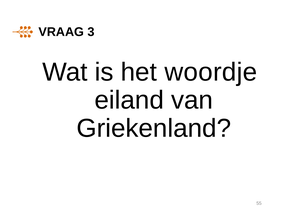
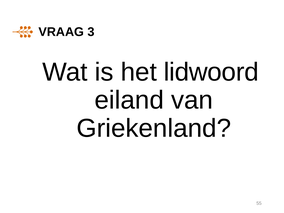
woordje: woordje -> lidwoord (211, 72)
